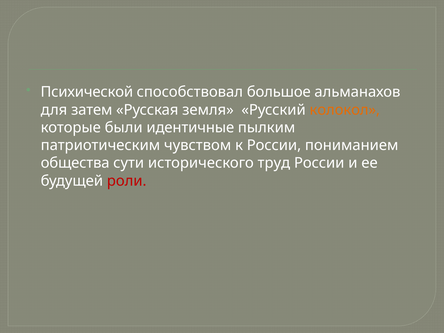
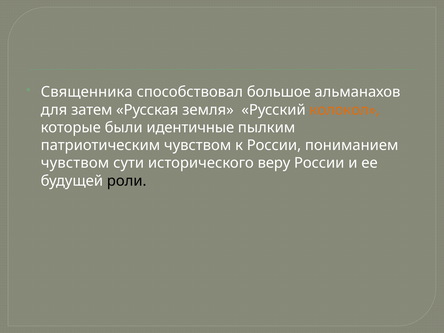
Психической: Психической -> Священника (87, 92)
общества: общества -> чувством (75, 163)
труд: труд -> веру (274, 163)
роли colour: red -> black (127, 181)
